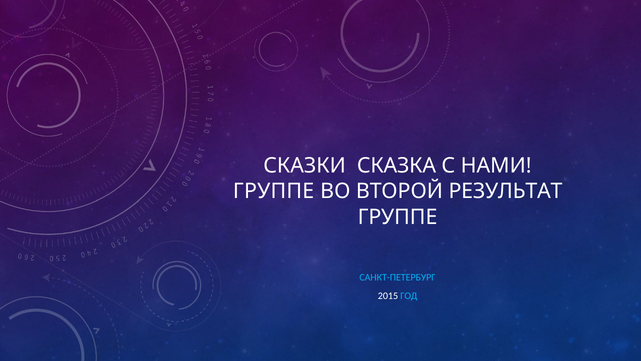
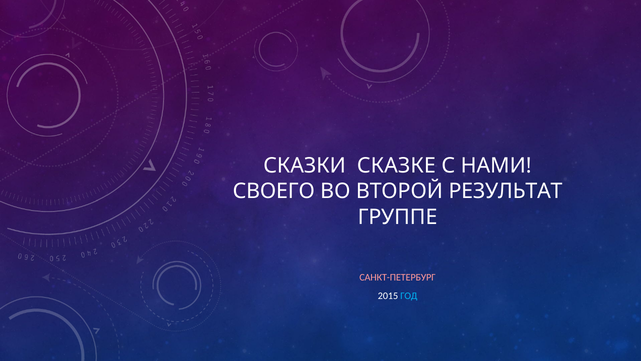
СКАЗКА: СКАЗКА -> СКАЗКЕ (396, 165)
ГРУППЕ: ГРУППЕ -> СВОЕГО (274, 191)
САНКТ-ПЕТЕРБУРГ colour: light blue -> pink (398, 277)
